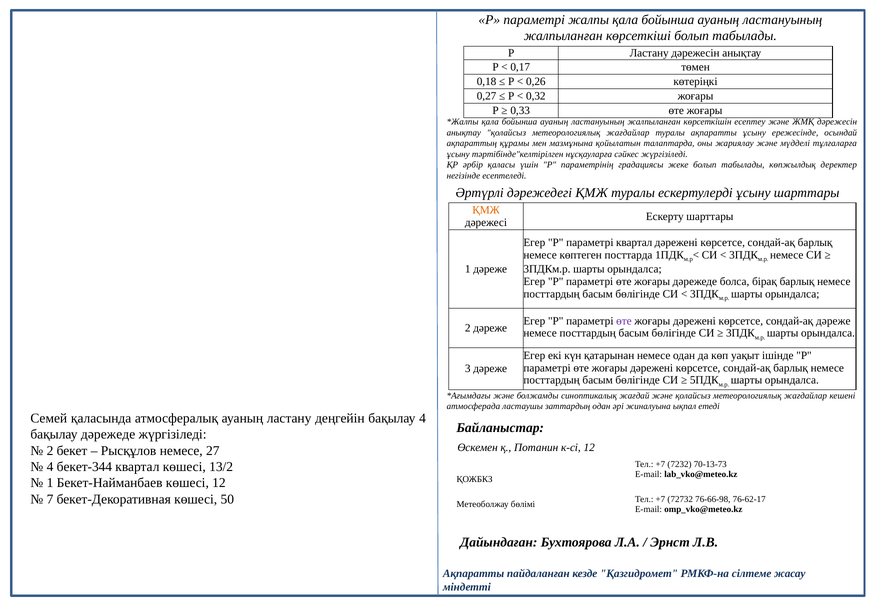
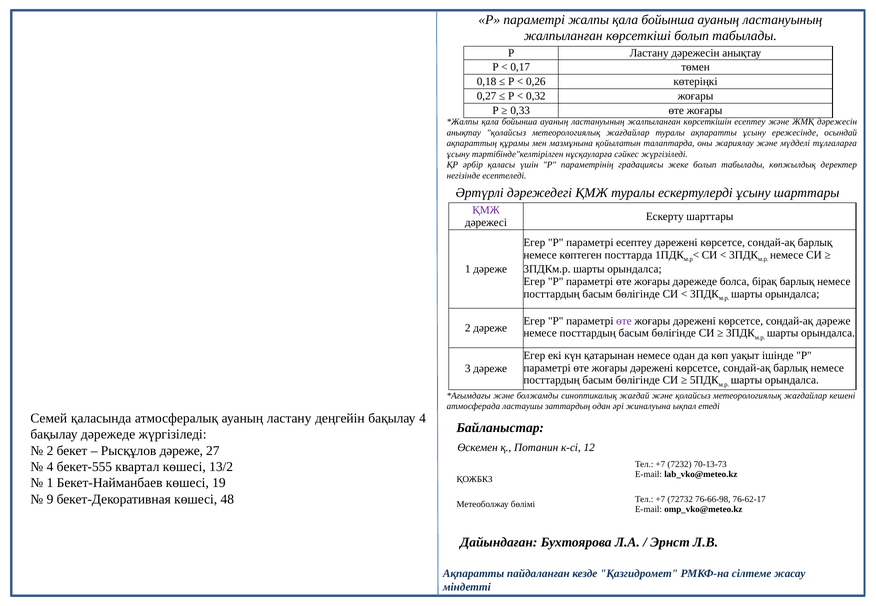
ҚМЖ colour: orange -> purple (486, 210)
параметрі квартал: квартал -> есептеу (634, 243)
Рысқұлов немесе: немесе -> дәреже (181, 451)
бекет-344: бекет-344 -> бекет-555 (84, 467)
көшесі 12: 12 -> 19 (219, 483)
7: 7 -> 9 (50, 500)
50: 50 -> 48 (227, 500)
